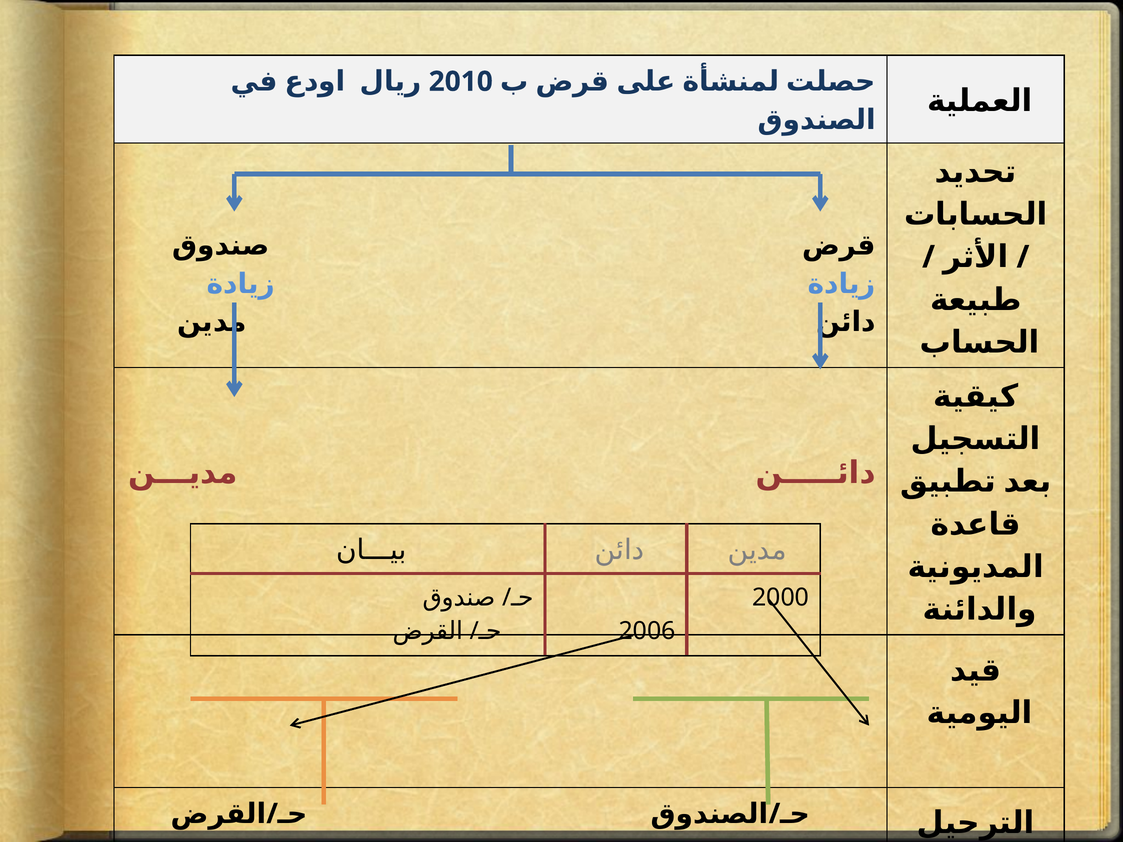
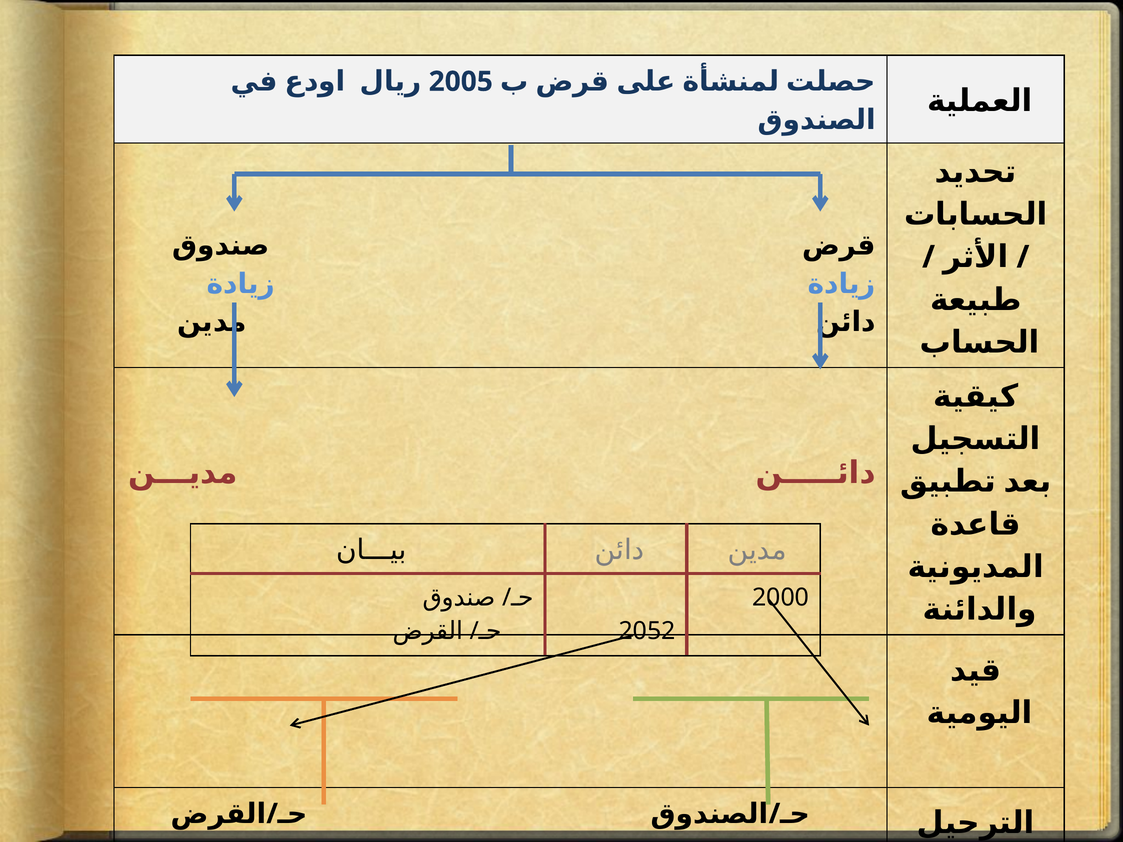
2010: 2010 -> 2005 (461, 82)
2006: 2006 -> 2052 (647, 631)
